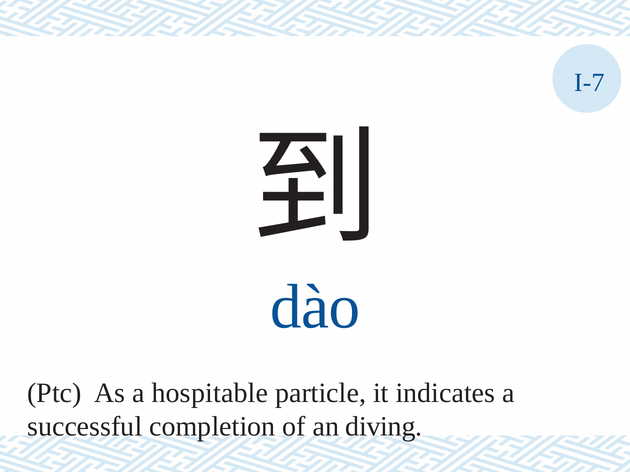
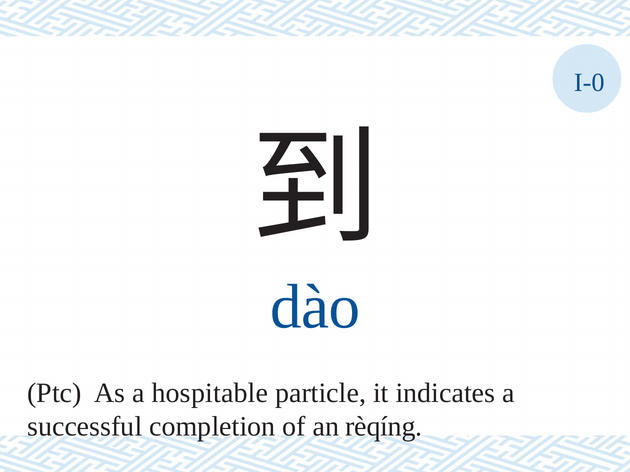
I-7: I-7 -> I-0 (589, 83)
diving: diving -> rèqíng (384, 427)
